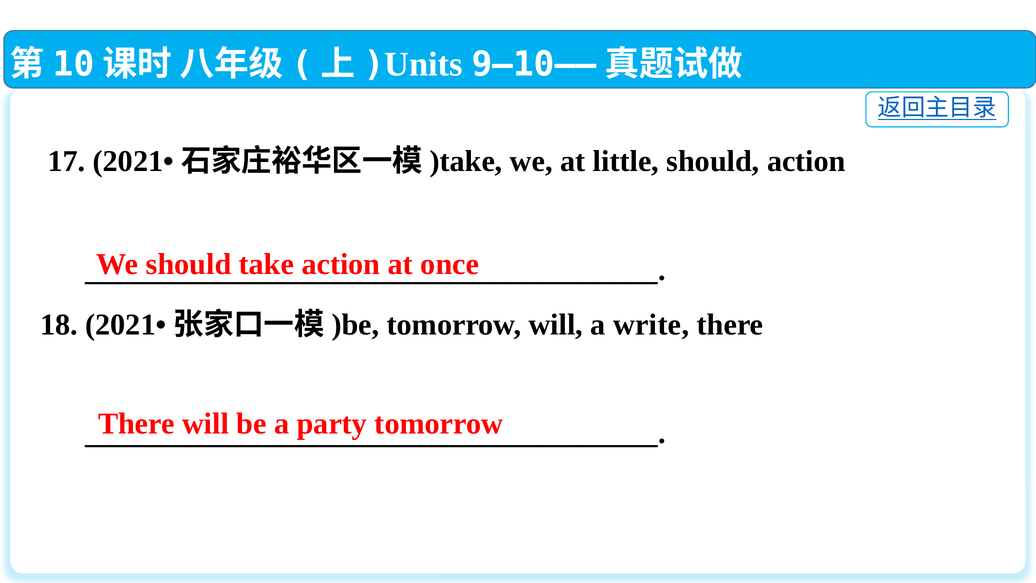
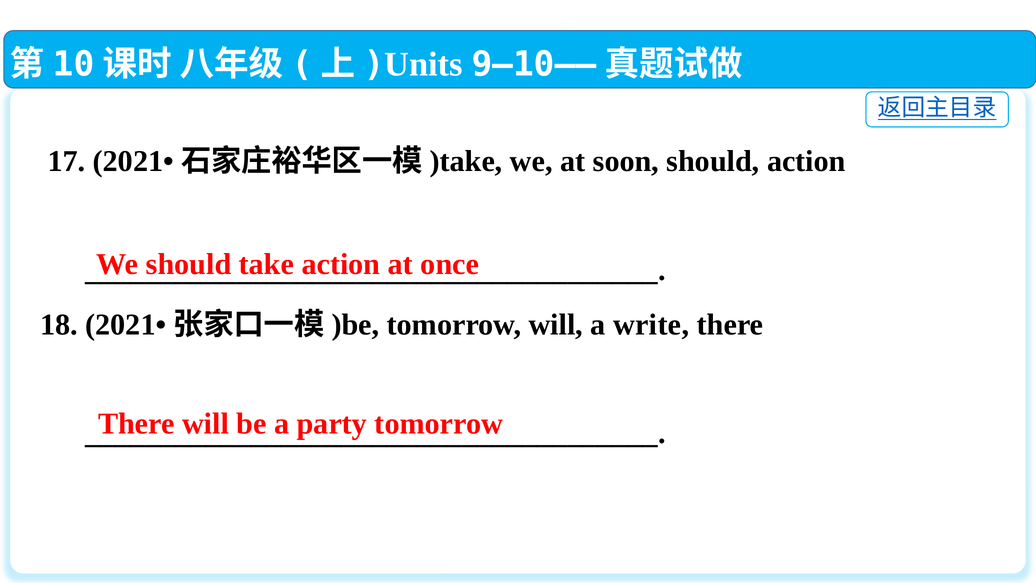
little: little -> soon (626, 161)
